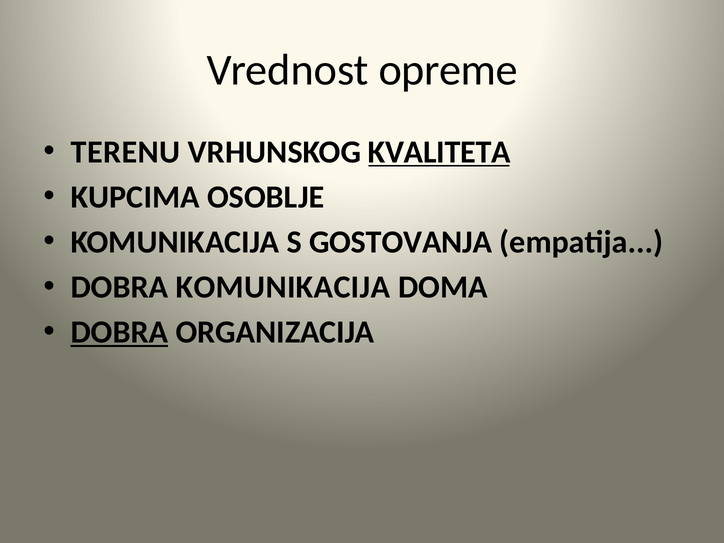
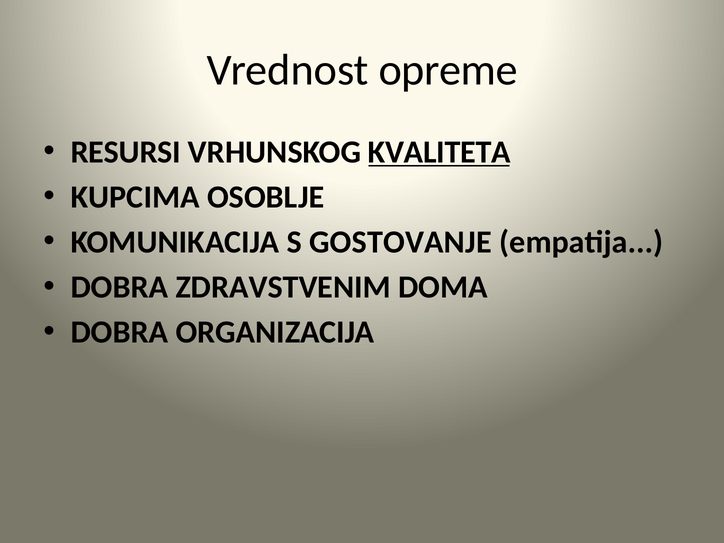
TERENU: TERENU -> RESURSI (126, 152)
GOSTOVANJA: GOSTOVANJA -> GOSTOVANJE (400, 242)
DOBRA KOMUNIKACIJA: KOMUNIKACIJA -> ZDRAVSTVENIM (283, 287)
DOBRA underline: present -> none (119, 332)
